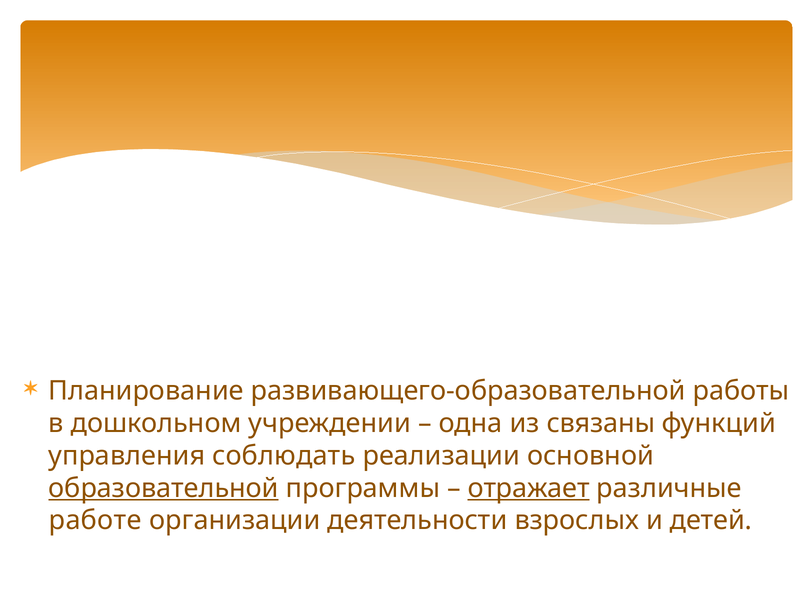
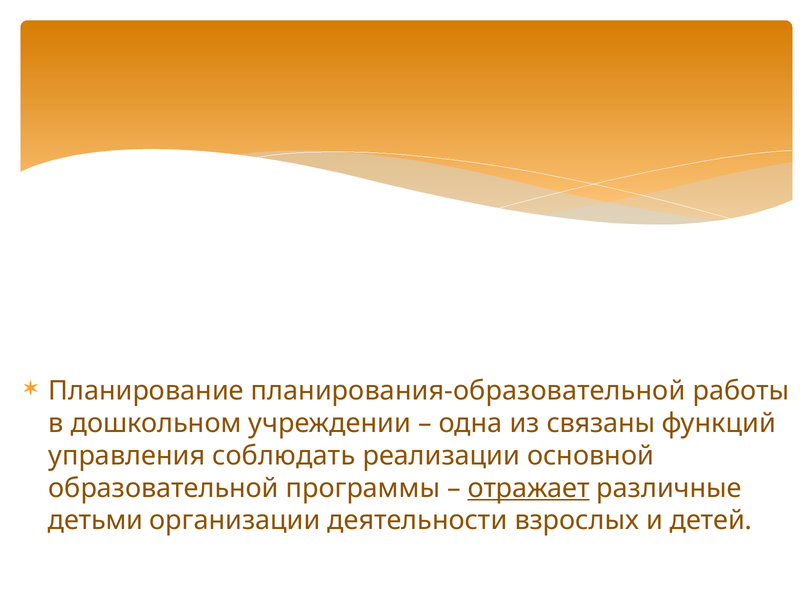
развивающего-образовательной: развивающего-образовательной -> планирования-образовательной (468, 391)
образовательной underline: present -> none (164, 488)
работе: работе -> детьми (95, 521)
